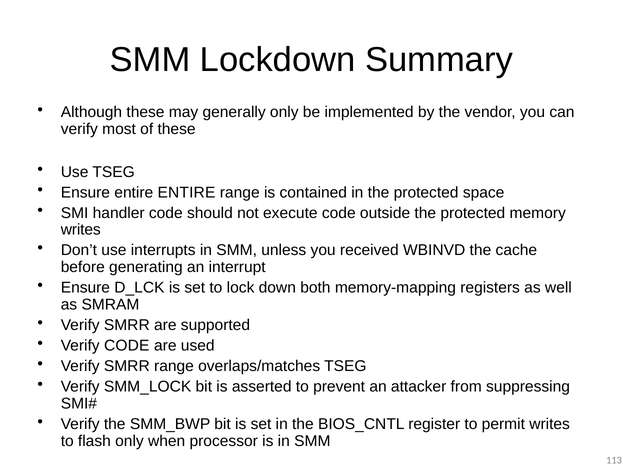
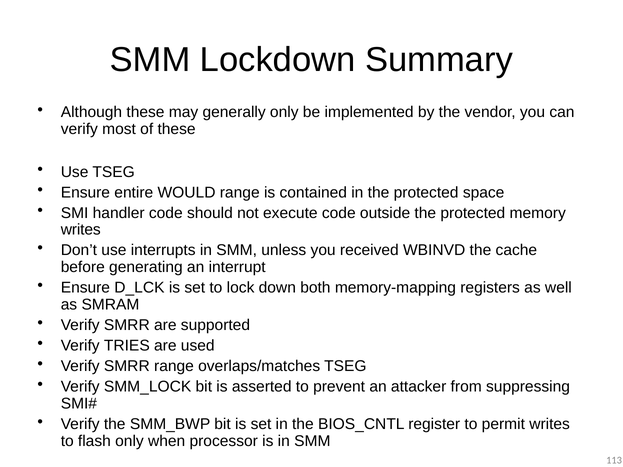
entire ENTIRE: ENTIRE -> WOULD (187, 193)
Verify CODE: CODE -> TRIES (127, 346)
